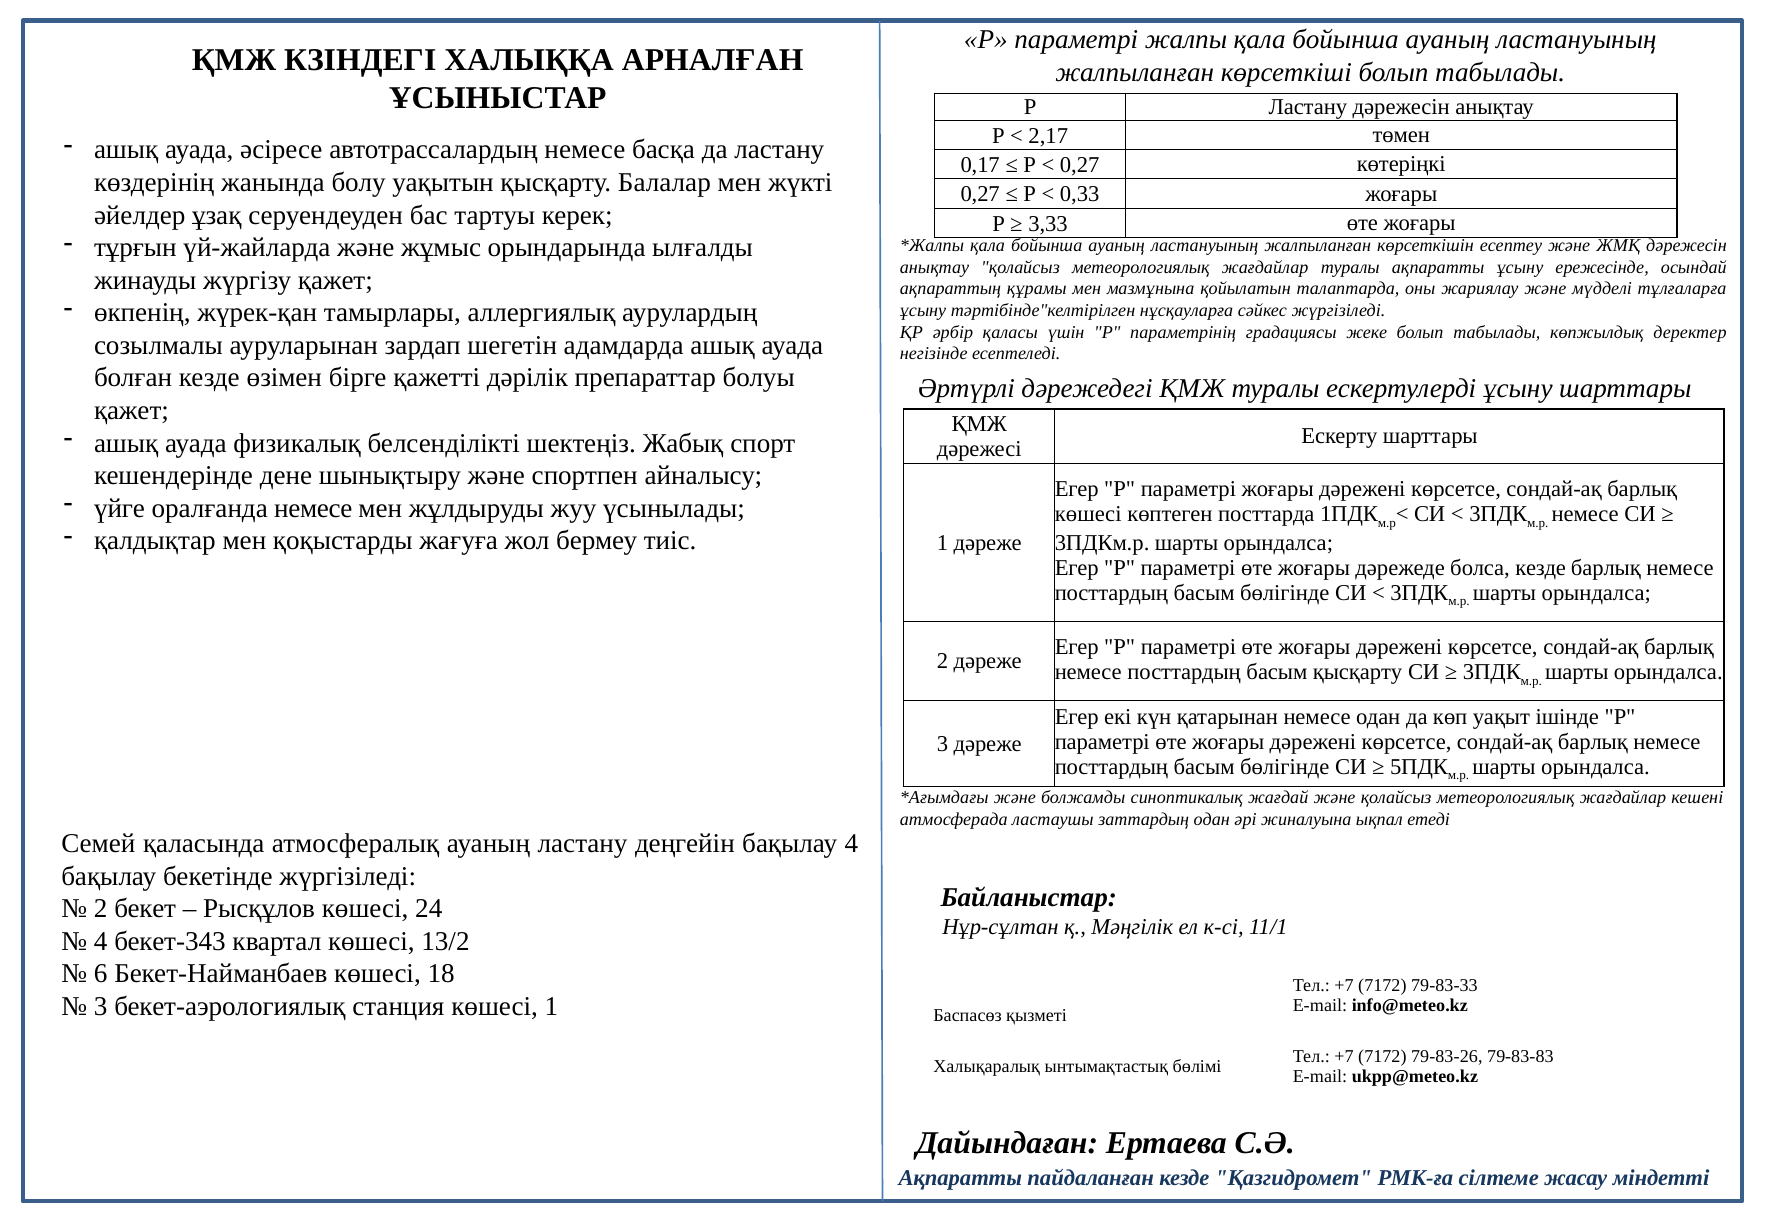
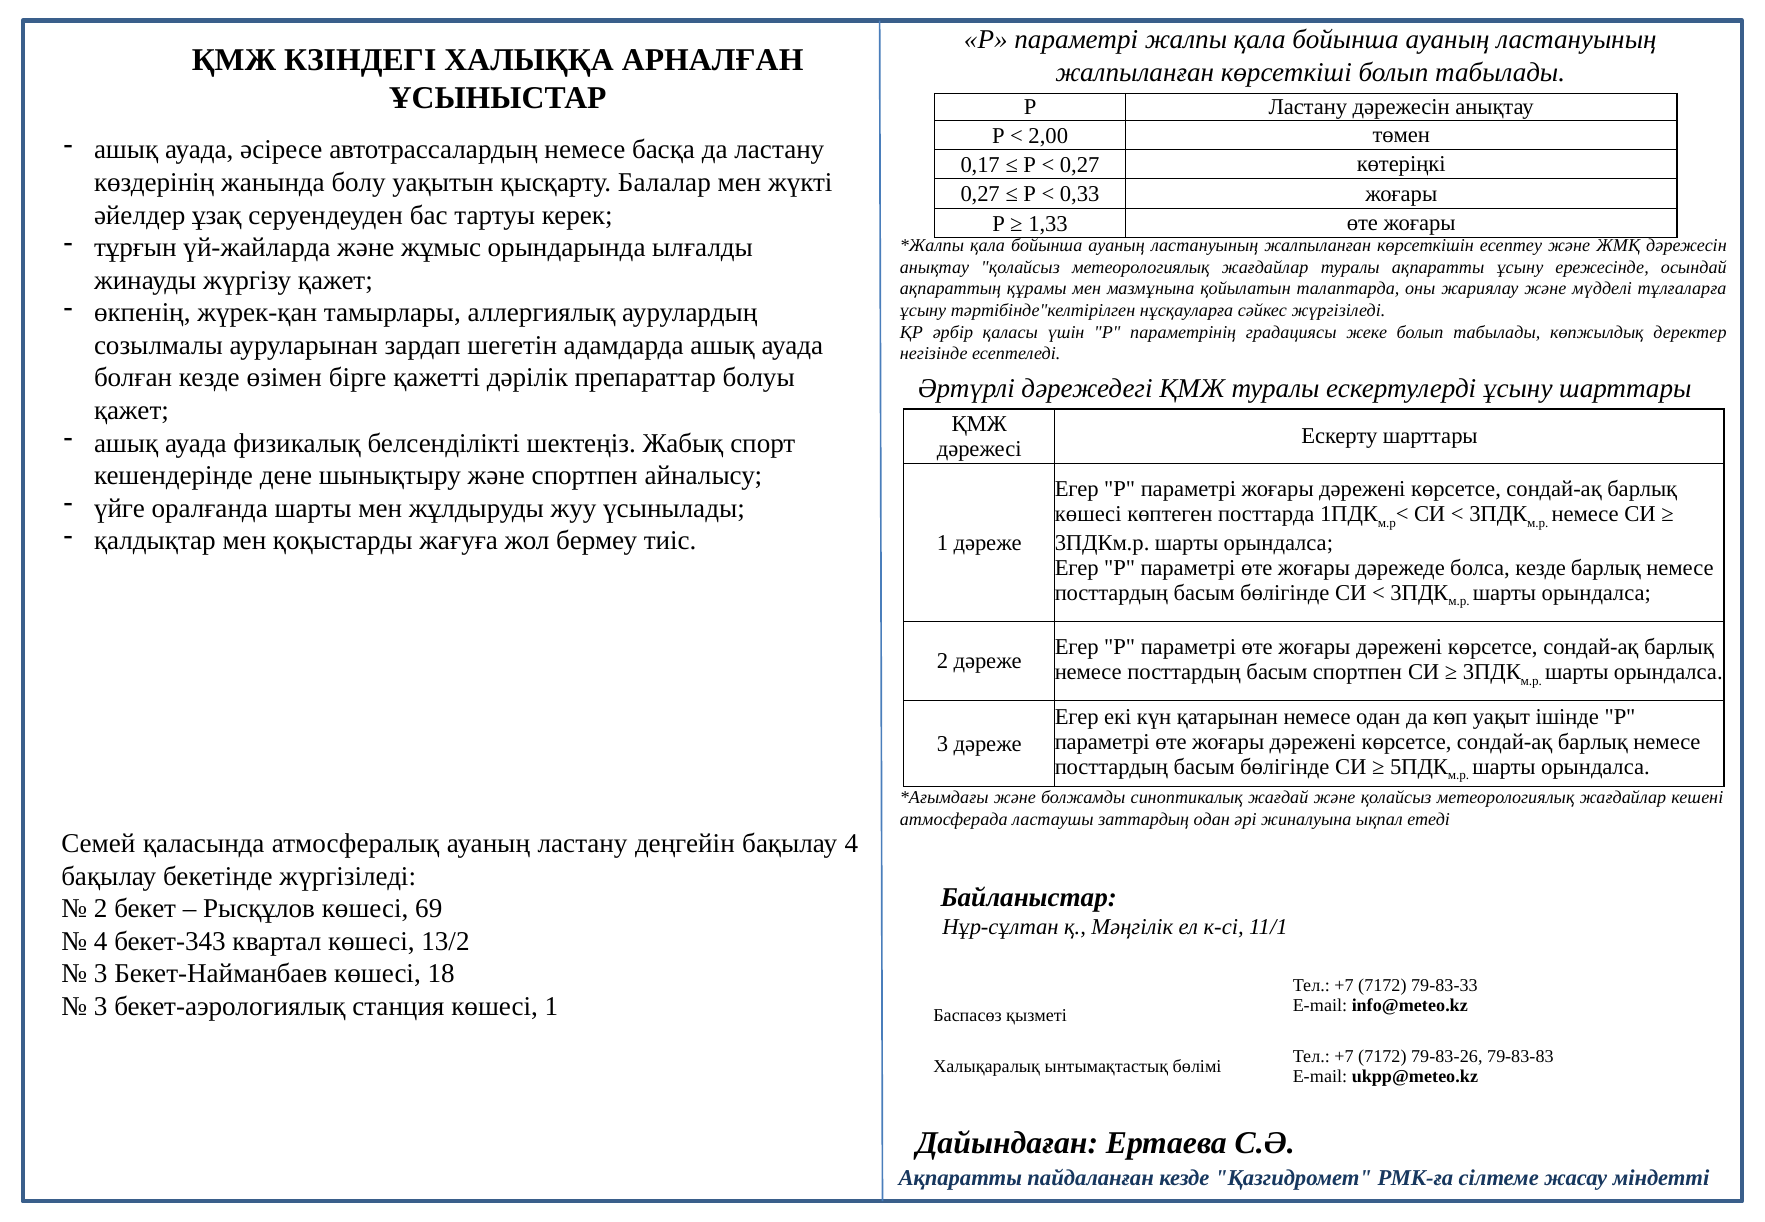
2,17: 2,17 -> 2,00 (1048, 136)
3,33: 3,33 -> 1,33 (1048, 224)
оралғанда немесе: немесе -> шарты (313, 508)
басым қысқарту: қысқарту -> спортпен (1357, 672)
24: 24 -> 69 (429, 909)
6: 6 -> 3 (101, 974)
